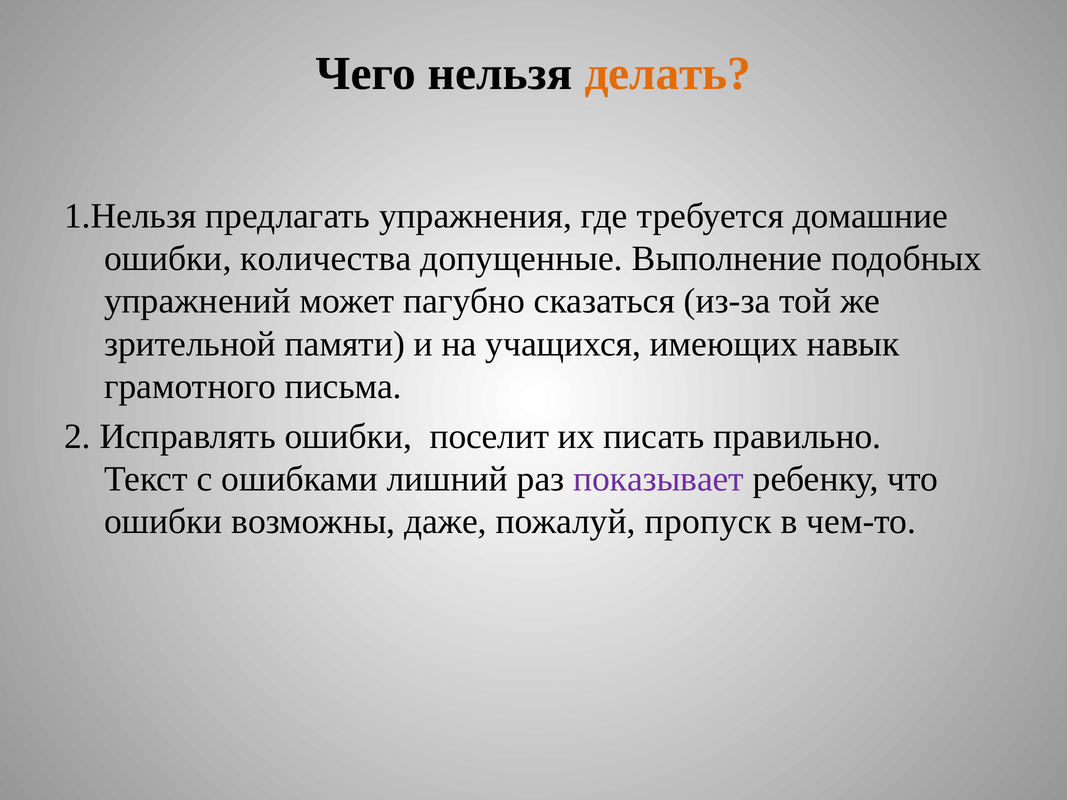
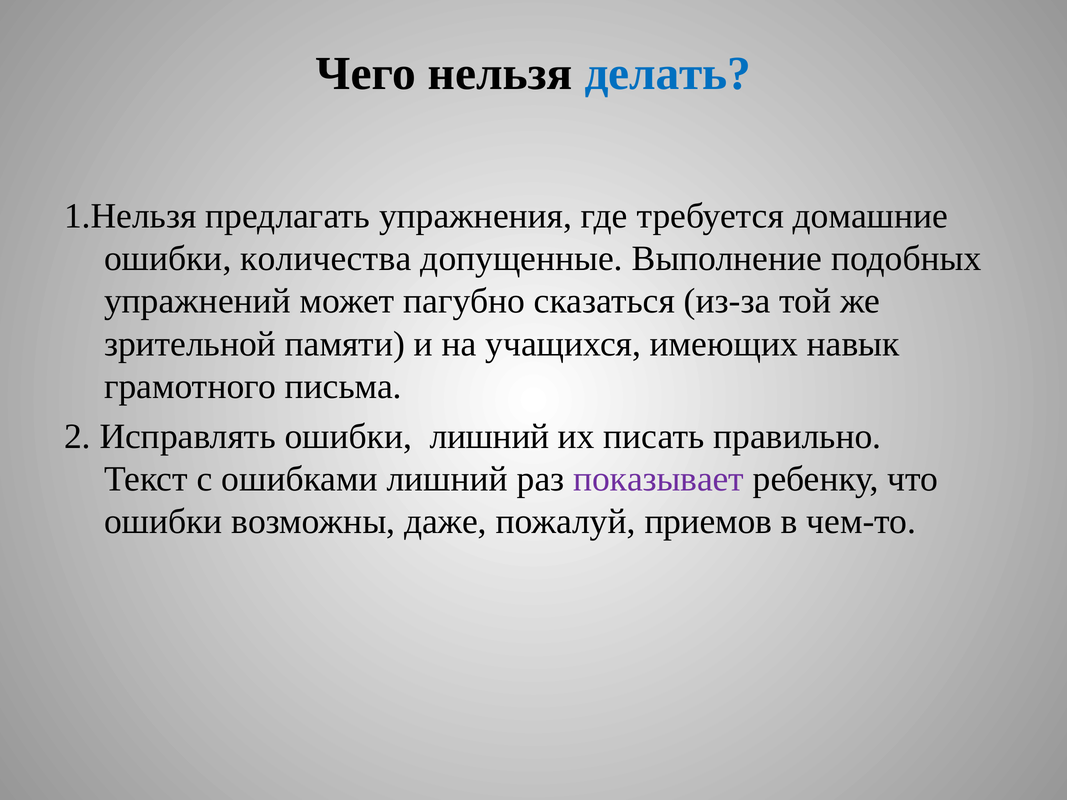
делать colour: orange -> blue (668, 74)
ошибки поселит: поселит -> лишний (490, 436)
пропуск: пропуск -> приемов (708, 522)
